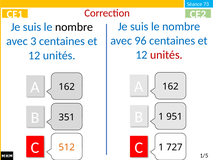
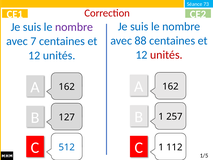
nombre colour: black -> purple (74, 27)
96: 96 -> 88 (141, 41)
3: 3 -> 7 (33, 41)
951: 951 -> 257 (174, 116)
351: 351 -> 127 (67, 117)
512 colour: orange -> blue (67, 147)
727: 727 -> 112 (174, 147)
